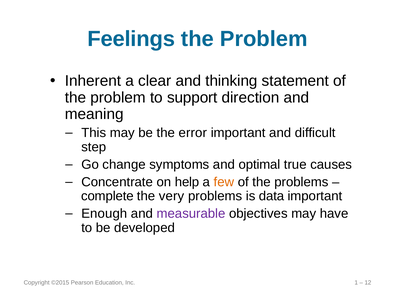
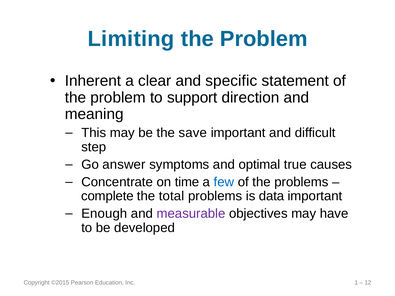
Feelings: Feelings -> Limiting (131, 39)
thinking: thinking -> specific (231, 81)
error: error -> save (193, 133)
change: change -> answer (124, 165)
help: help -> time (187, 182)
few colour: orange -> blue (224, 182)
very: very -> total (172, 196)
